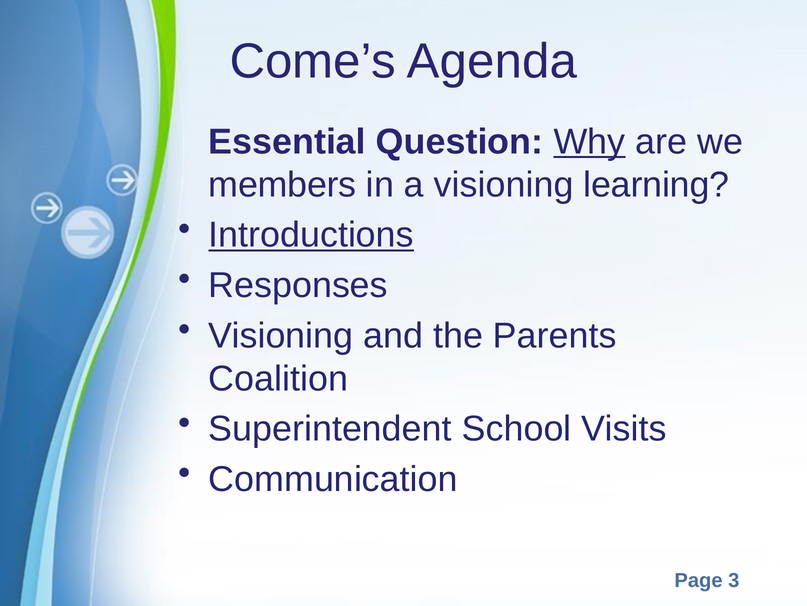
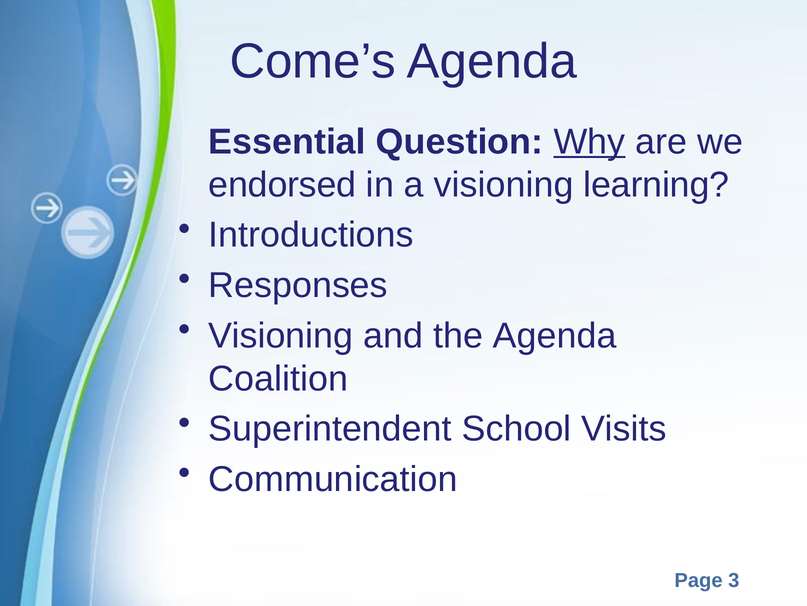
members: members -> endorsed (282, 185)
Introductions underline: present -> none (311, 235)
the Parents: Parents -> Agenda (555, 335)
